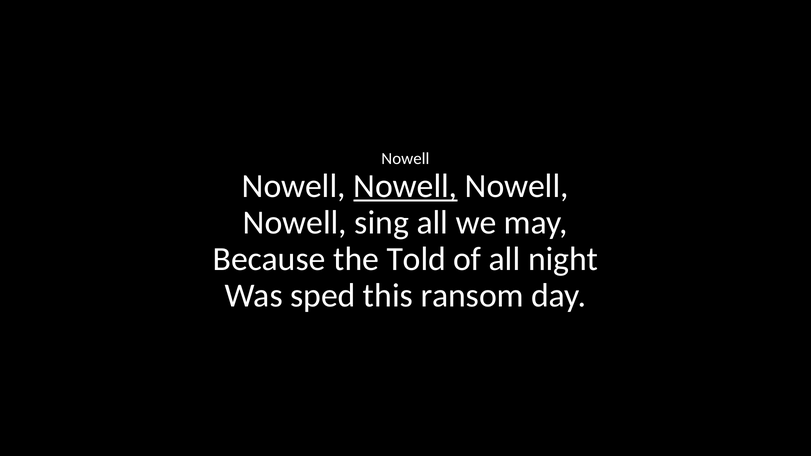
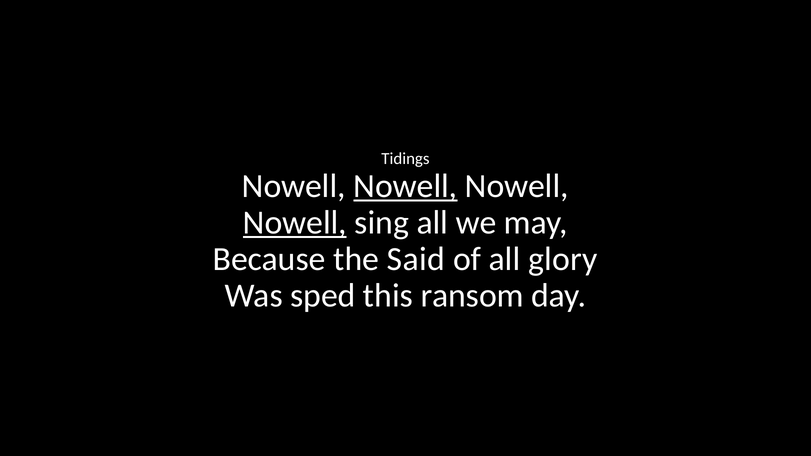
Nowell: Nowell -> Tidings (405, 159)
Nowell underline: none -> present (295, 222)
Told: Told -> Said (416, 259)
night: night -> glory (563, 259)
